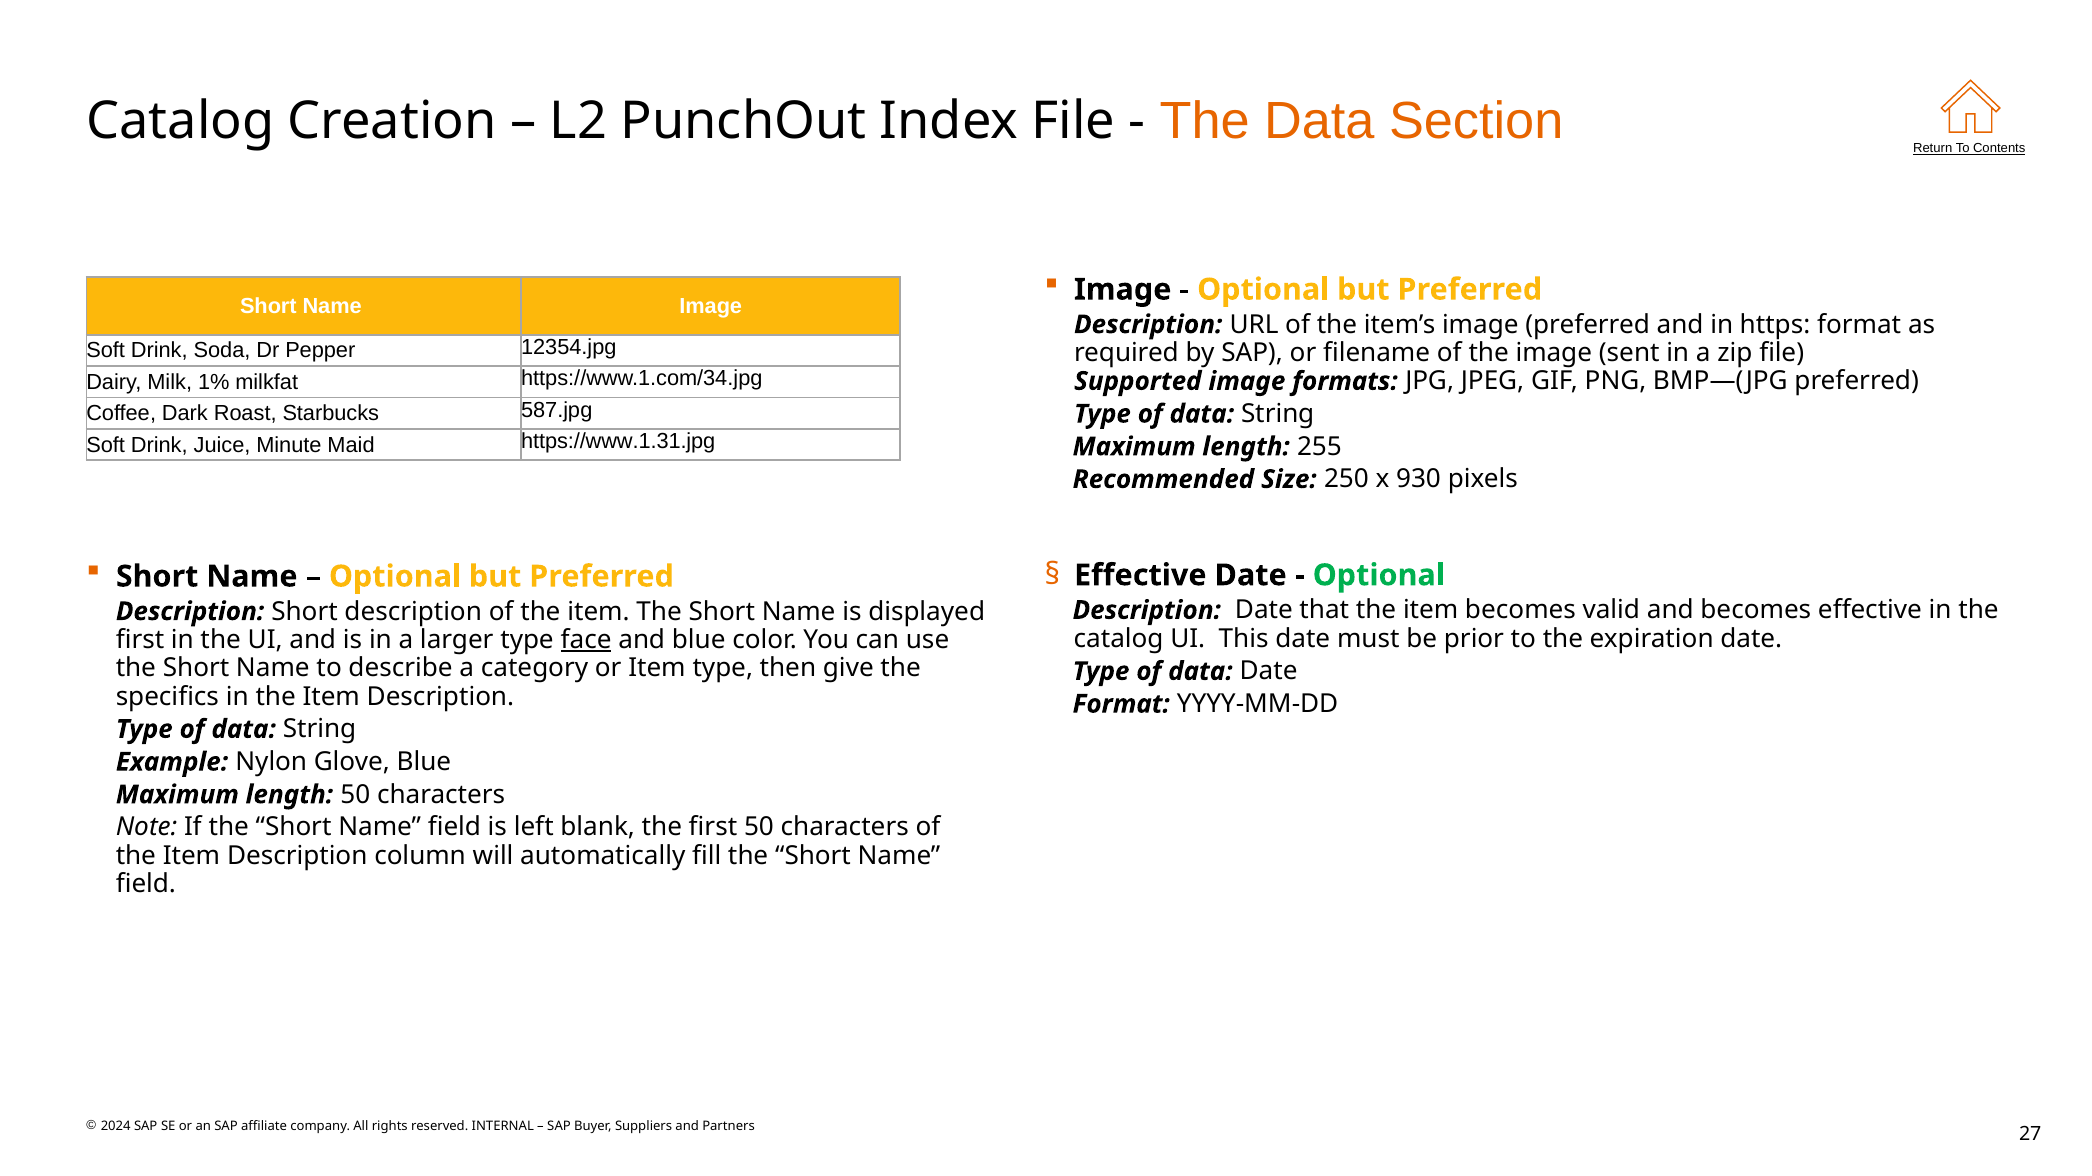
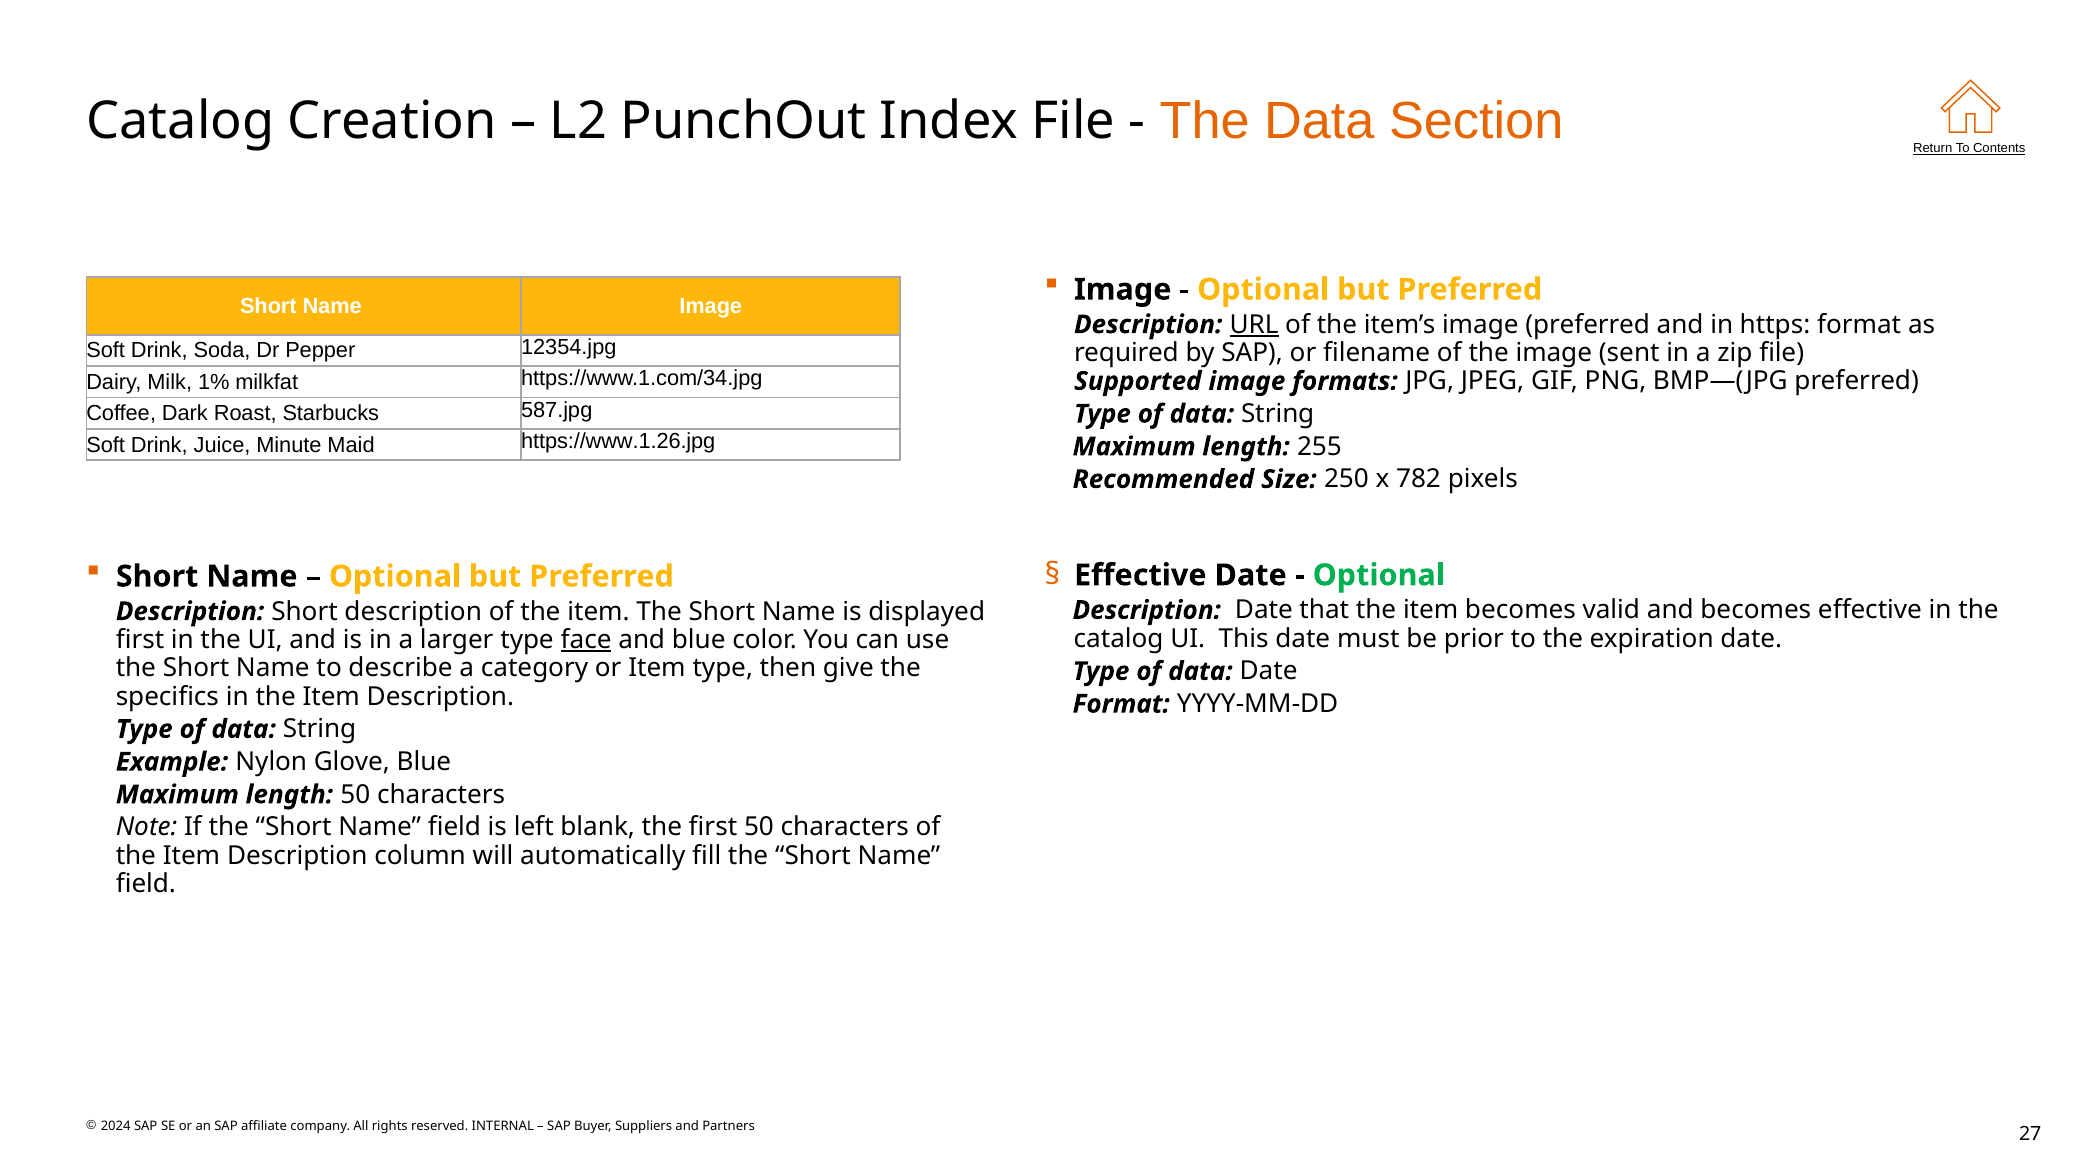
URL underline: none -> present (1254, 325)
https://www.1.31.jpg: https://www.1.31.jpg -> https://www.1.26.jpg (618, 441)
930: 930 -> 782 (1419, 480)
